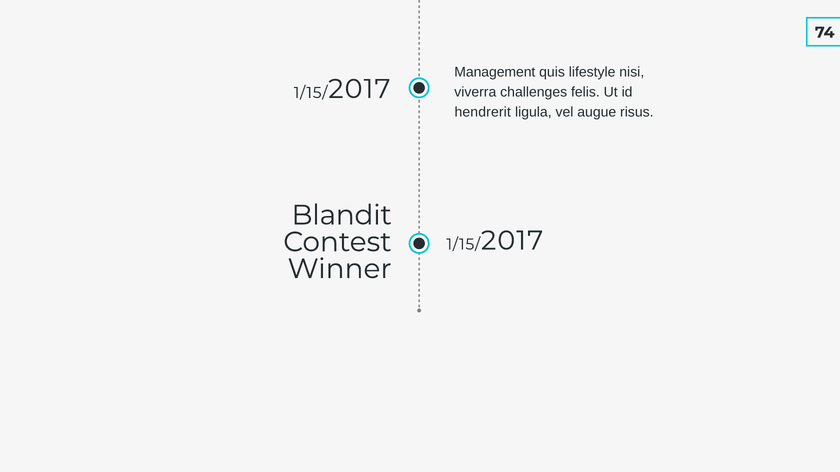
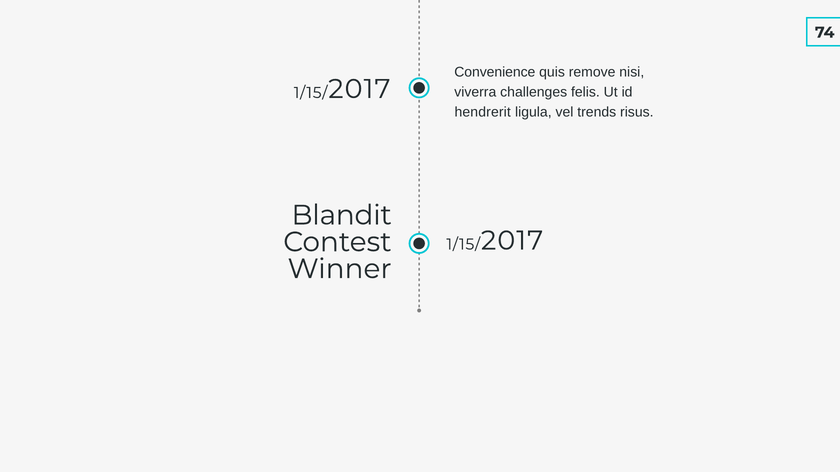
Management: Management -> Convenience (495, 72)
lifestyle: lifestyle -> remove (592, 72)
augue: augue -> trends (597, 112)
